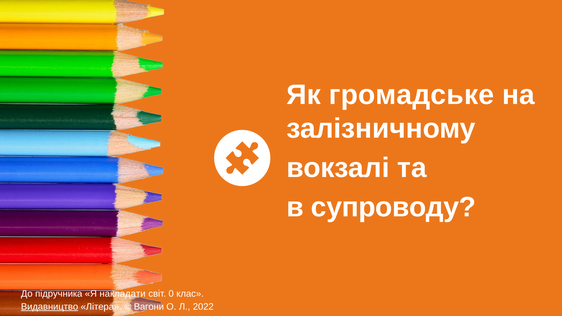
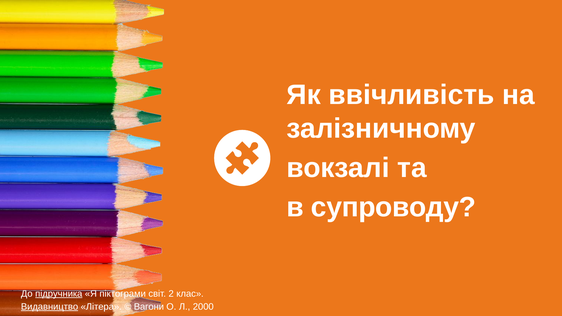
громадське: громадське -> ввічливість (411, 95)
підручника underline: none -> present (59, 294)
накладати: накладати -> піктограми (123, 294)
0: 0 -> 2 (171, 294)
2022: 2022 -> 2000 (203, 307)
